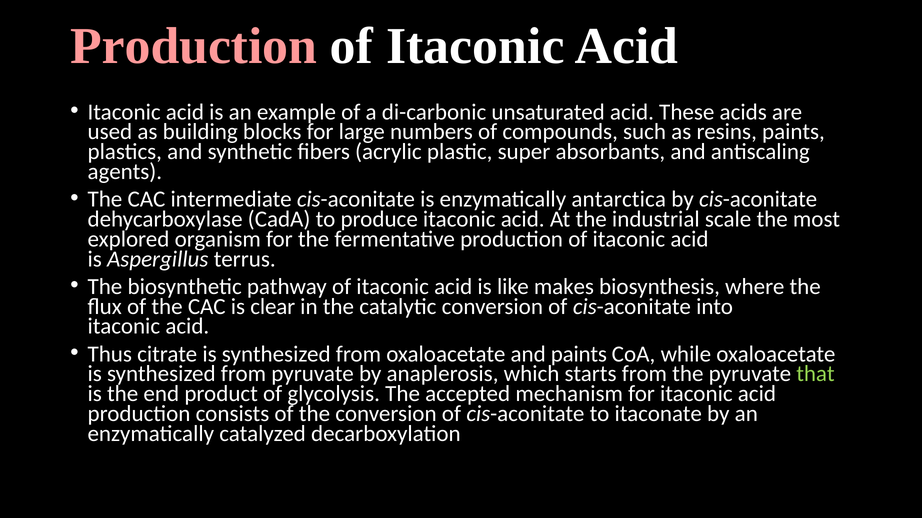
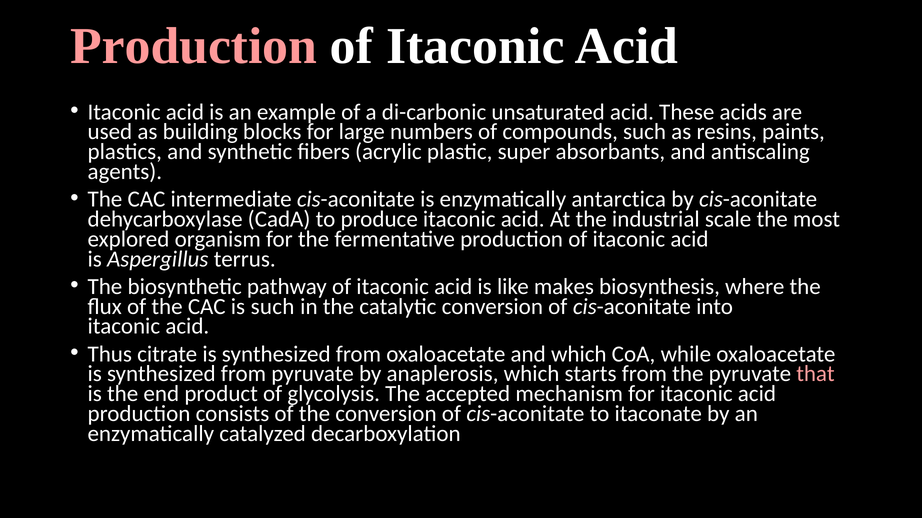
is clear: clear -> such (273, 307)
and paints: paints -> which (579, 354)
that colour: light green -> pink (815, 374)
